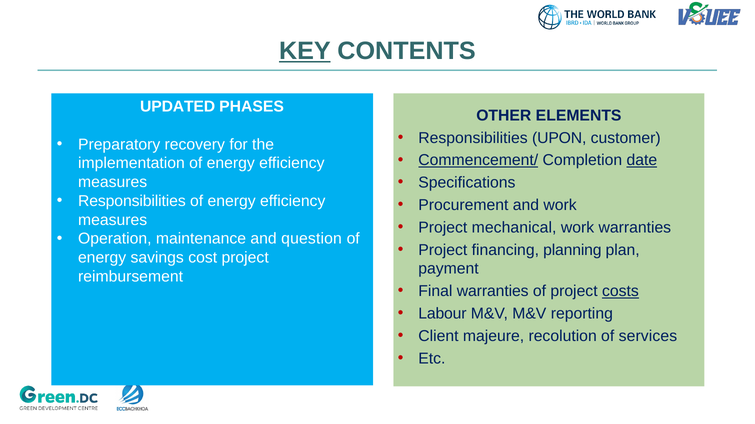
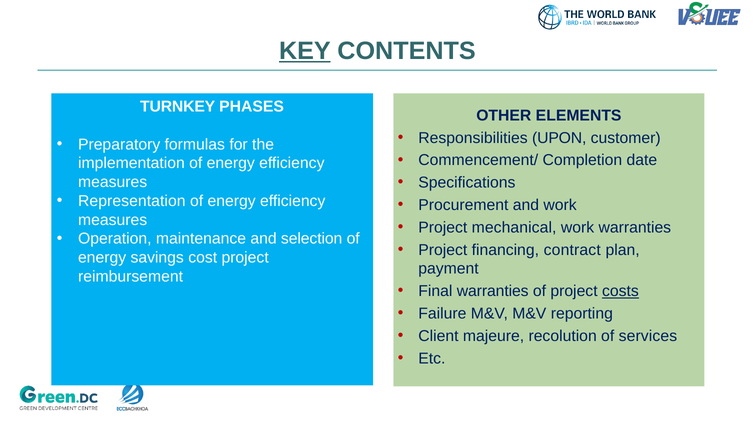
UPDATED: UPDATED -> TURNKEY (178, 107)
recovery: recovery -> formulas (195, 145)
Commencement/ underline: present -> none (478, 160)
date underline: present -> none (642, 160)
Responsibilities: Responsibilities -> Representation (132, 201)
question: question -> selection (312, 239)
planning: planning -> contract (572, 250)
Labour: Labour -> Failure (442, 314)
